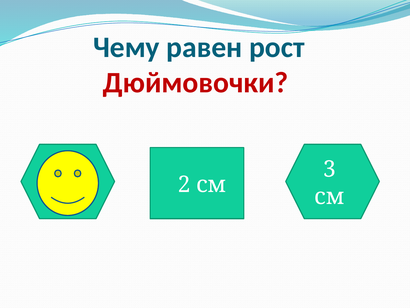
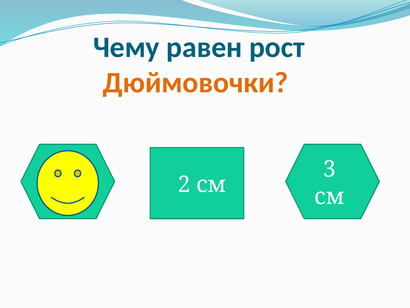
Дюймовочки colour: red -> orange (196, 83)
